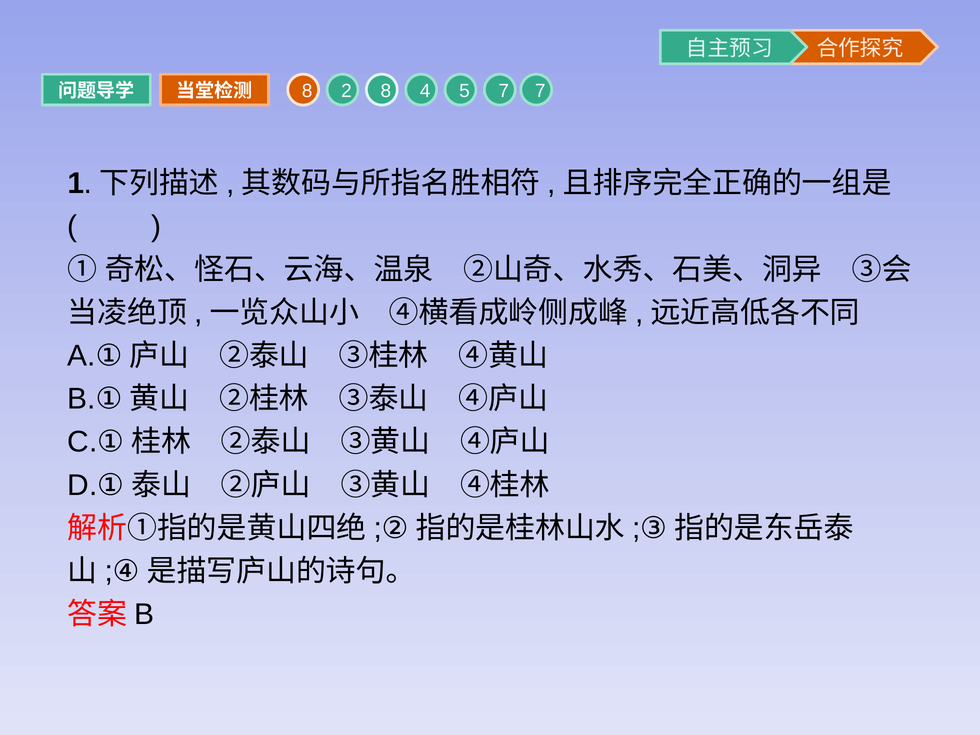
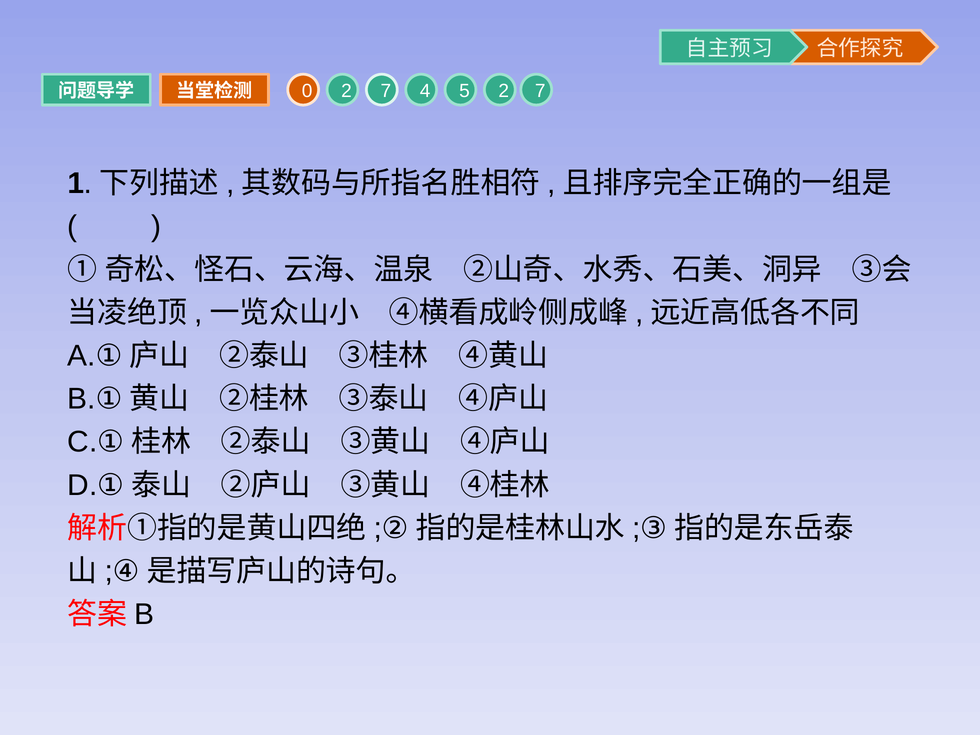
8: 8 -> 0 (307, 91)
2 8: 8 -> 7 (386, 91)
5 7: 7 -> 2 (504, 91)
